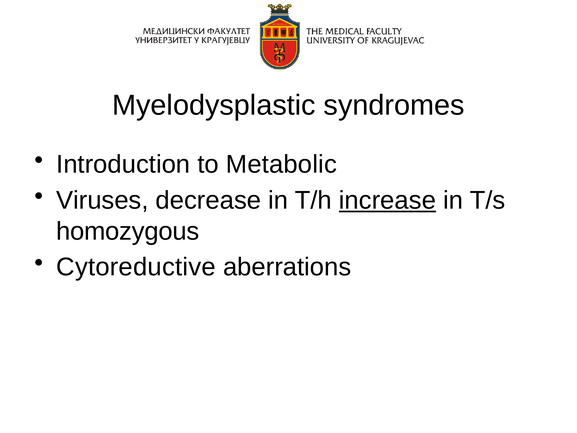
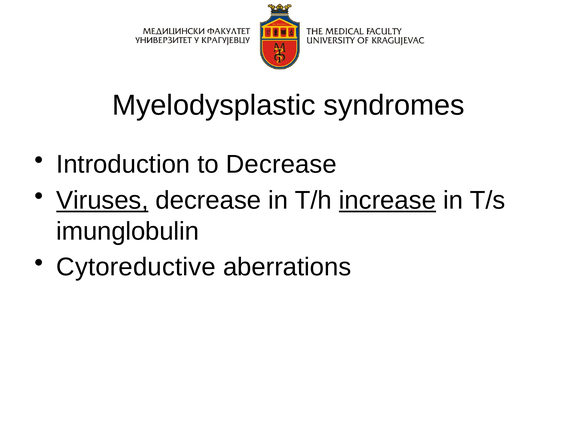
to Metabolic: Metabolic -> Decrease (281, 164)
Viruses underline: none -> present (102, 200)
homozygous: homozygous -> imunglobulin (128, 231)
